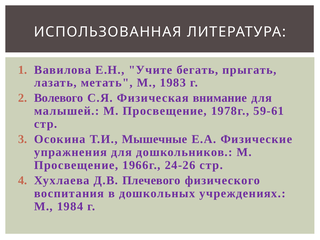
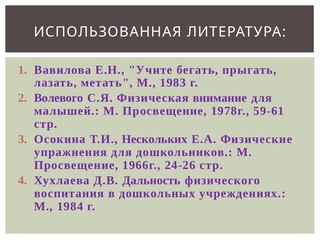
Мышечные: Мышечные -> Нескольких (155, 139)
Плечевого: Плечевого -> Дальность (151, 180)
